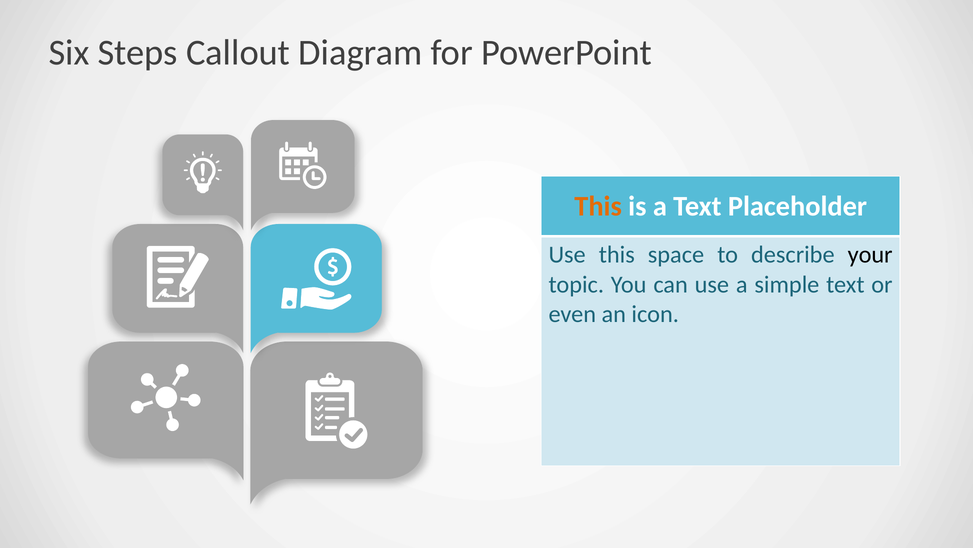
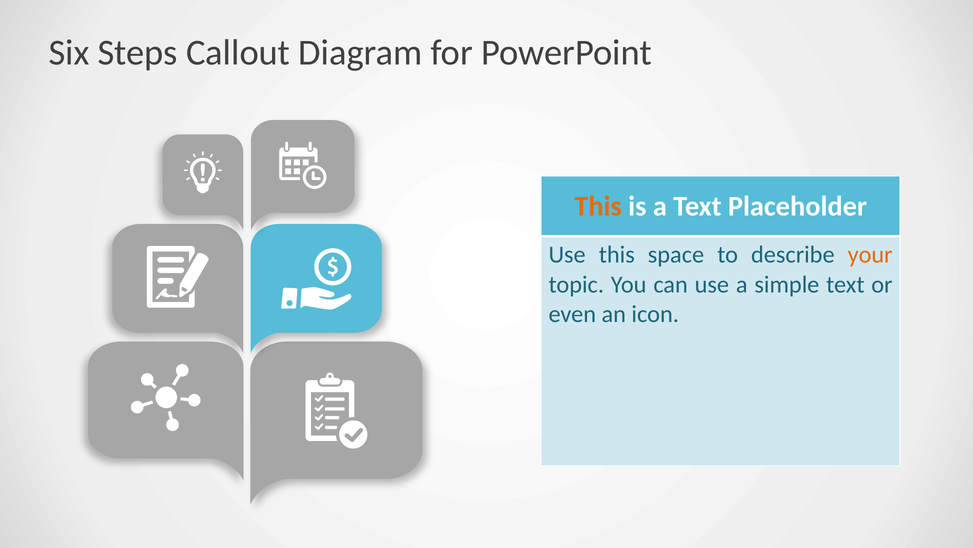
your colour: black -> orange (870, 255)
